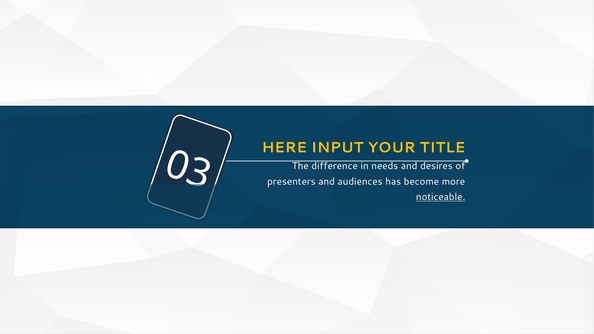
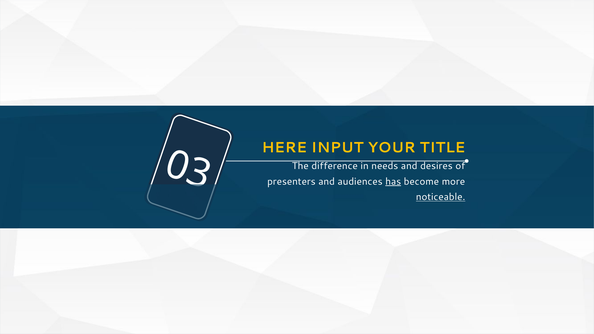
has underline: none -> present (393, 182)
